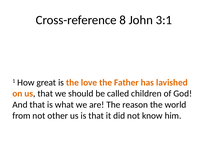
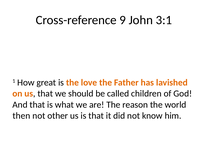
8: 8 -> 9 (123, 20)
from: from -> then (21, 116)
